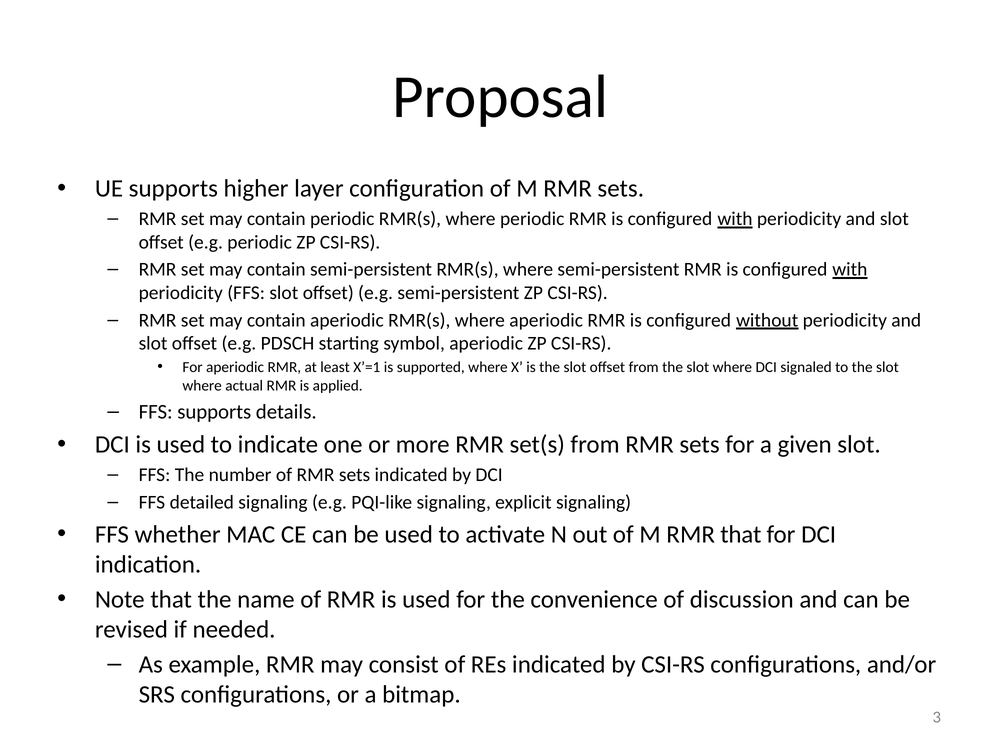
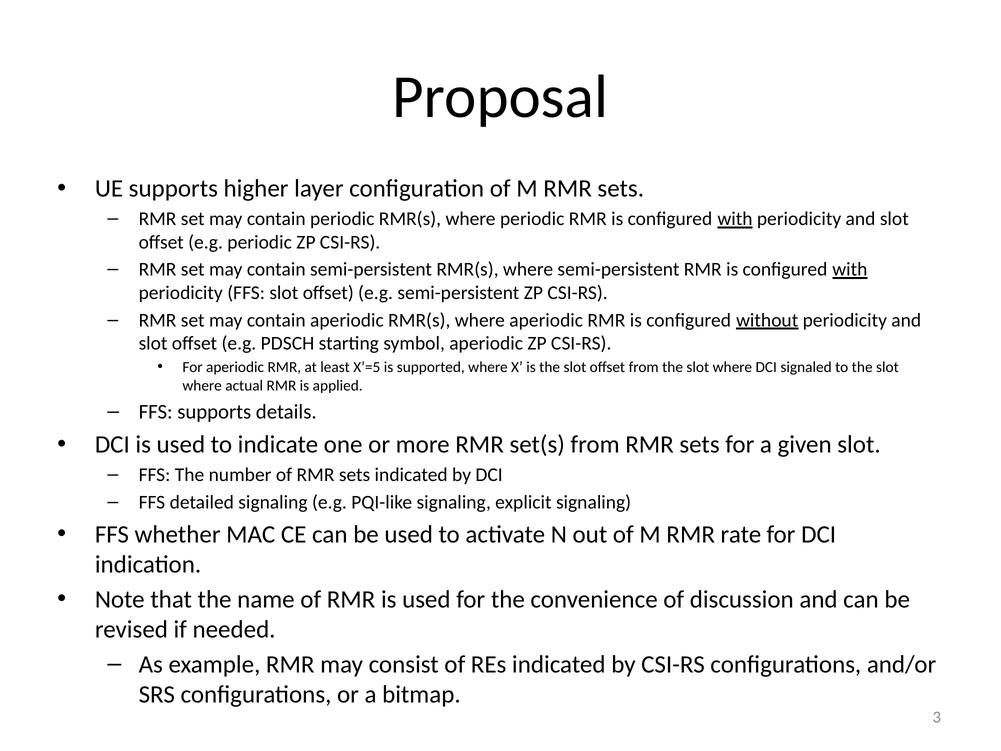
X’=1: X’=1 -> X’=5 (367, 367)
RMR that: that -> rate (741, 534)
